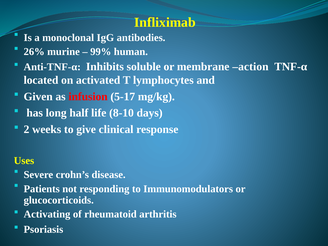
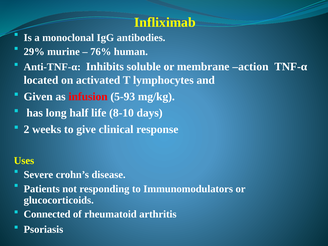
26%: 26% -> 29% (34, 52)
99%: 99% -> 76% (101, 52)
5-17: 5-17 -> 5-93 (123, 97)
Activating: Activating -> Connected (47, 214)
